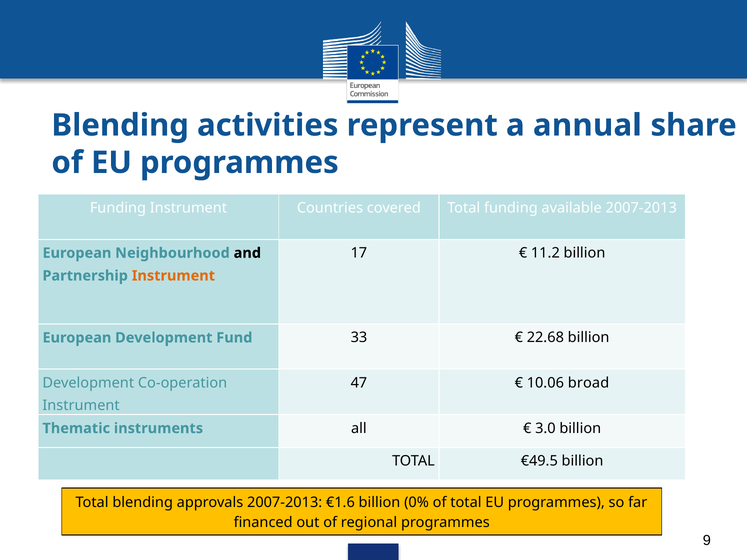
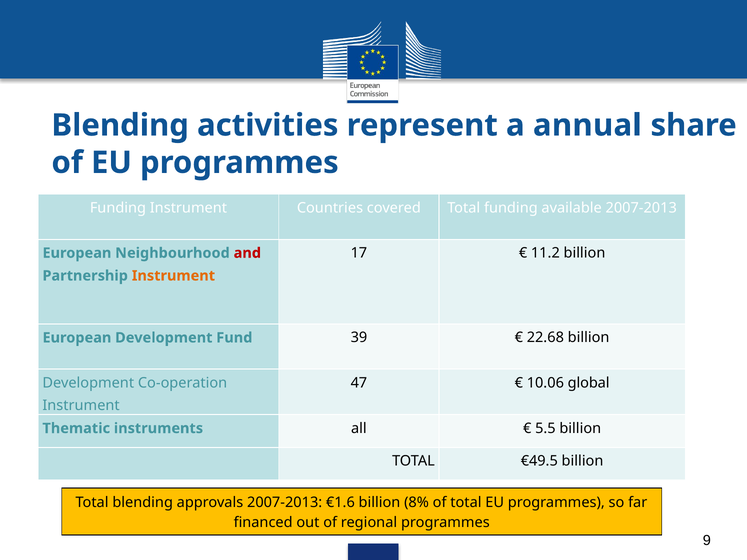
and colour: black -> red (247, 253)
33: 33 -> 39 (359, 338)
broad: broad -> global (589, 383)
3.0: 3.0 -> 5.5 (545, 429)
0%: 0% -> 8% (417, 503)
